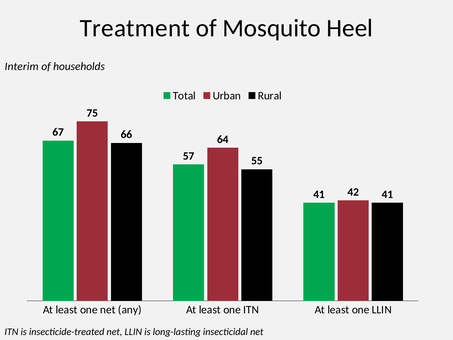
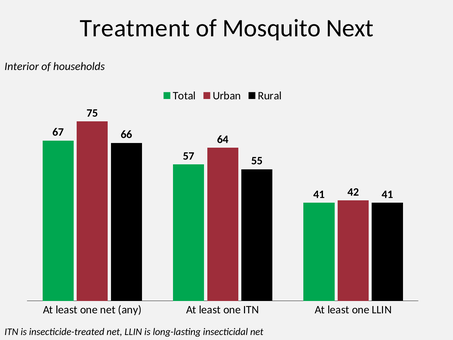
Heel: Heel -> Next (350, 28)
Interim: Interim -> Interior (22, 66)
